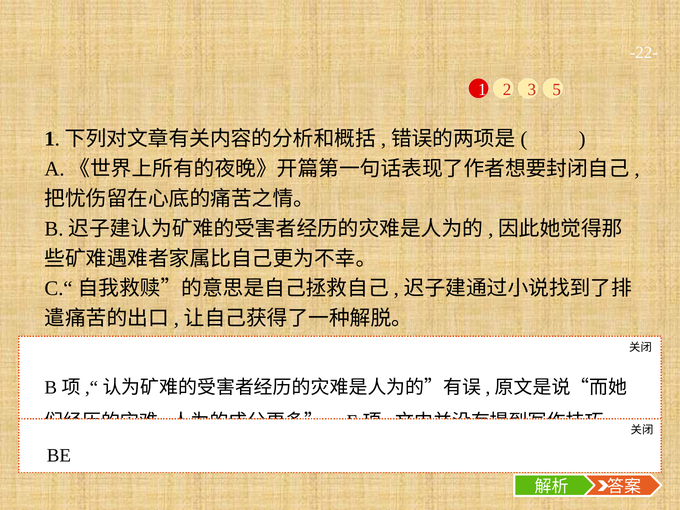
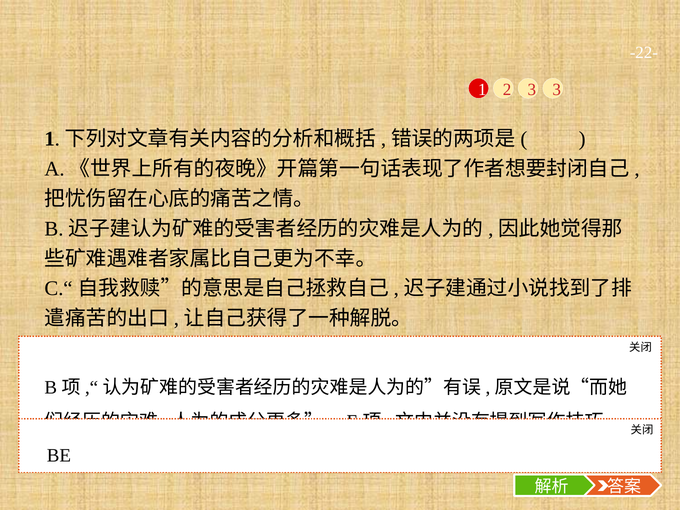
3 5: 5 -> 3 (557, 89)
